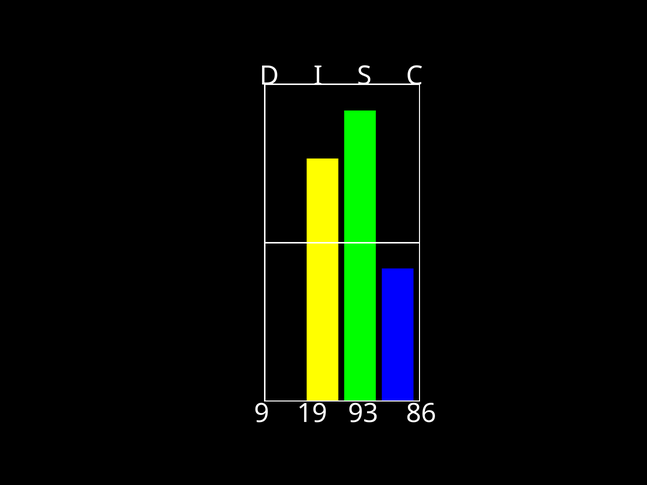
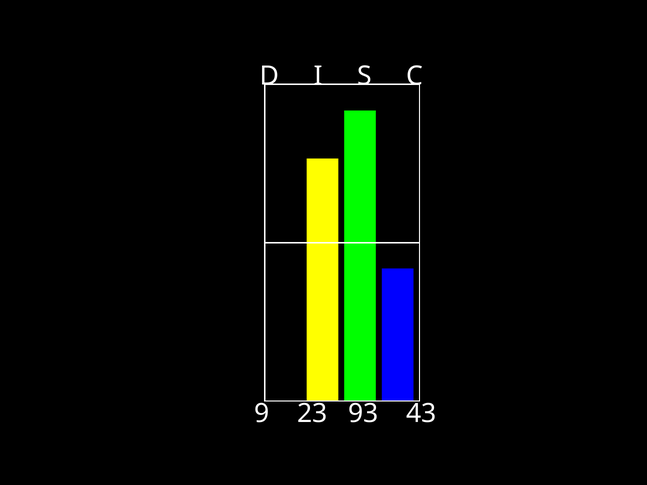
19: 19 -> 23 (312, 413)
86: 86 -> 43 (421, 413)
